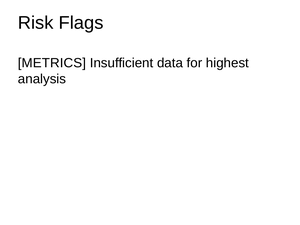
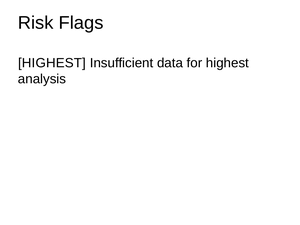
METRICS: METRICS -> HIGHEST (52, 63)
